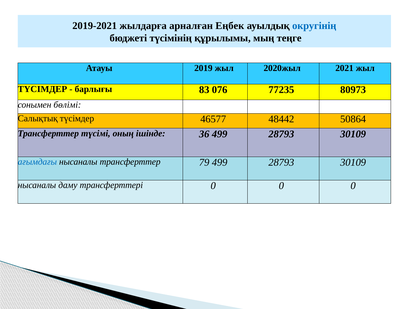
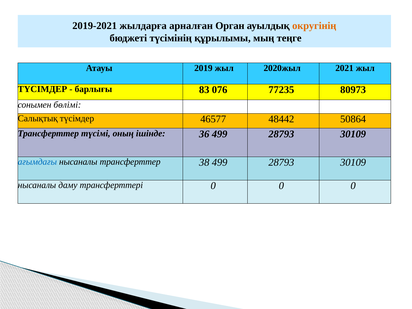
Еңбек: Еңбек -> Орган (230, 26)
округінің colour: blue -> orange (314, 26)
79: 79 -> 38 (204, 163)
